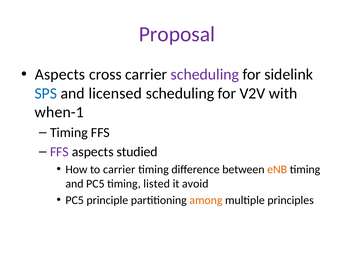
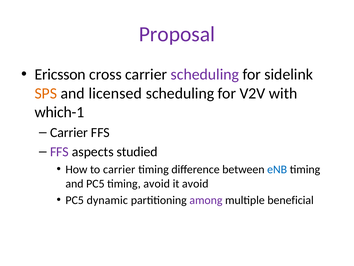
Aspects: Aspects -> Ericsson (60, 74)
SPS colour: blue -> orange (46, 93)
when-1: when-1 -> which-1 (59, 112)
Timing: Timing -> Carrier (69, 132)
eNB colour: orange -> blue (277, 169)
timing listed: listed -> avoid (157, 183)
principle: principle -> dynamic (107, 200)
among colour: orange -> purple (206, 200)
principles: principles -> beneficial (291, 200)
